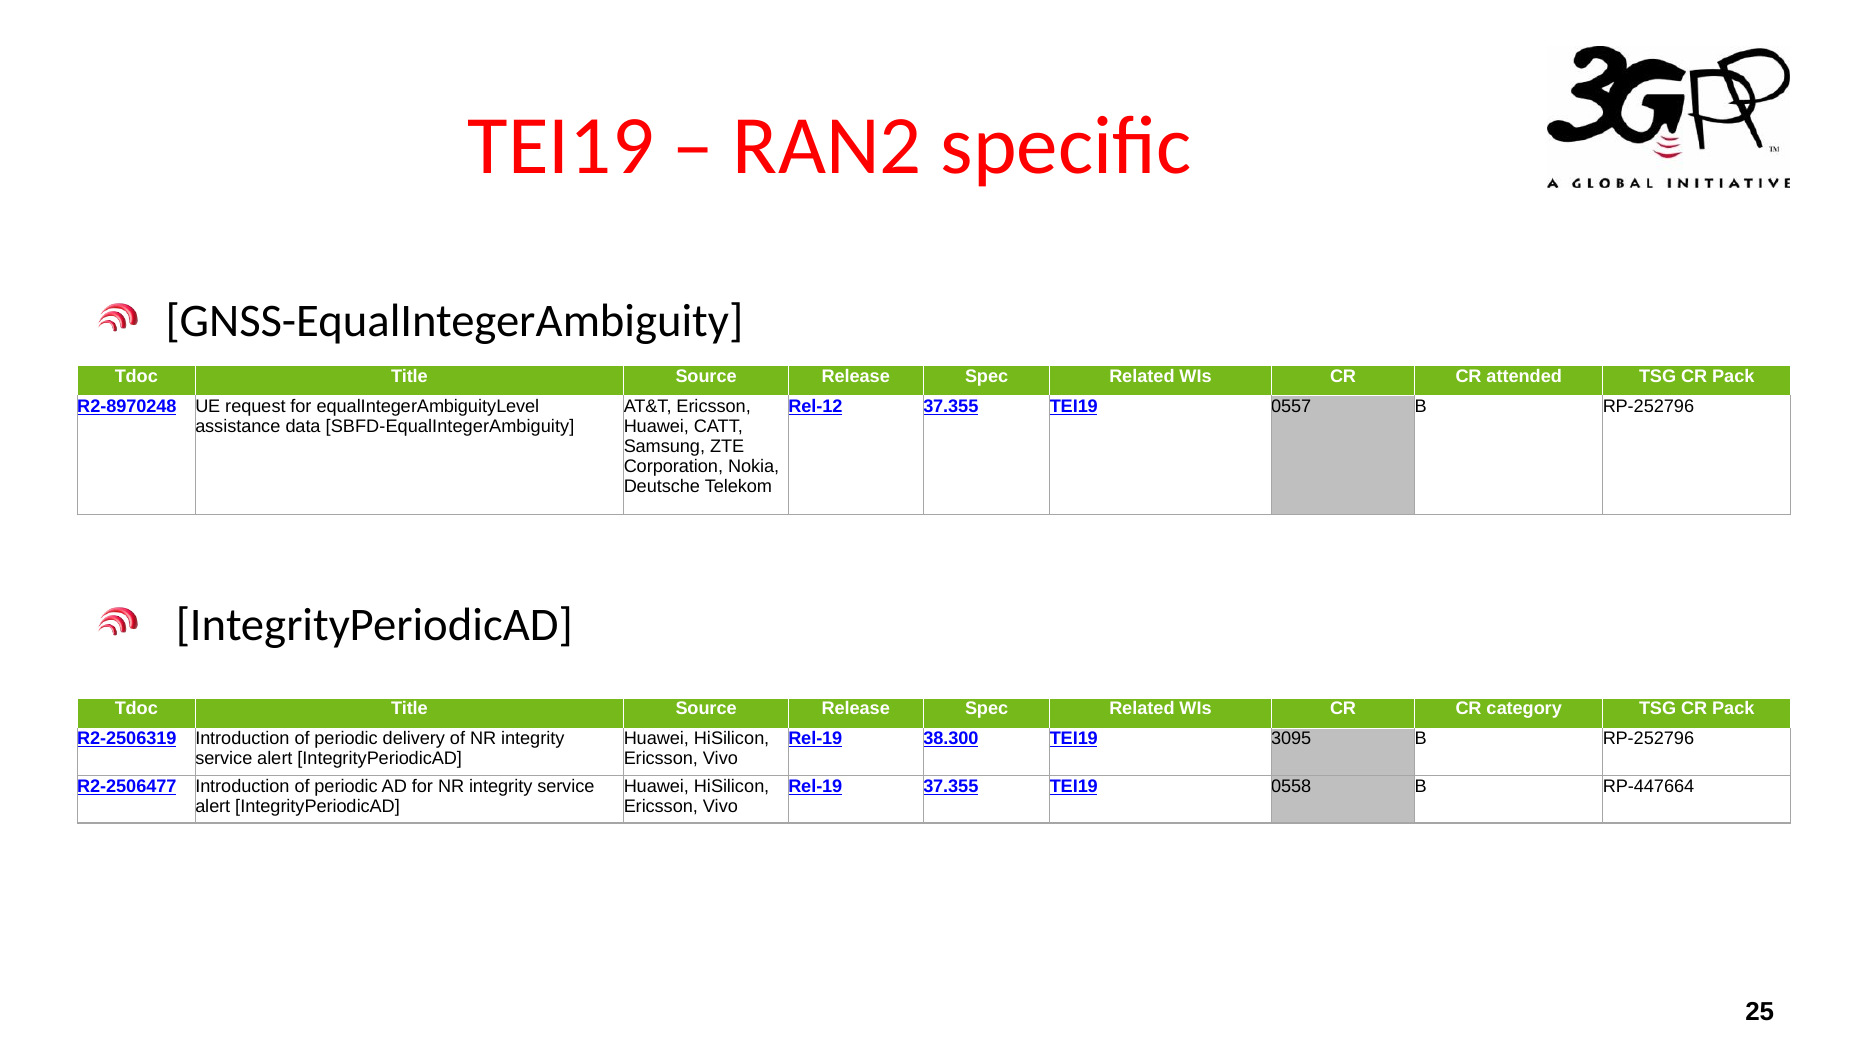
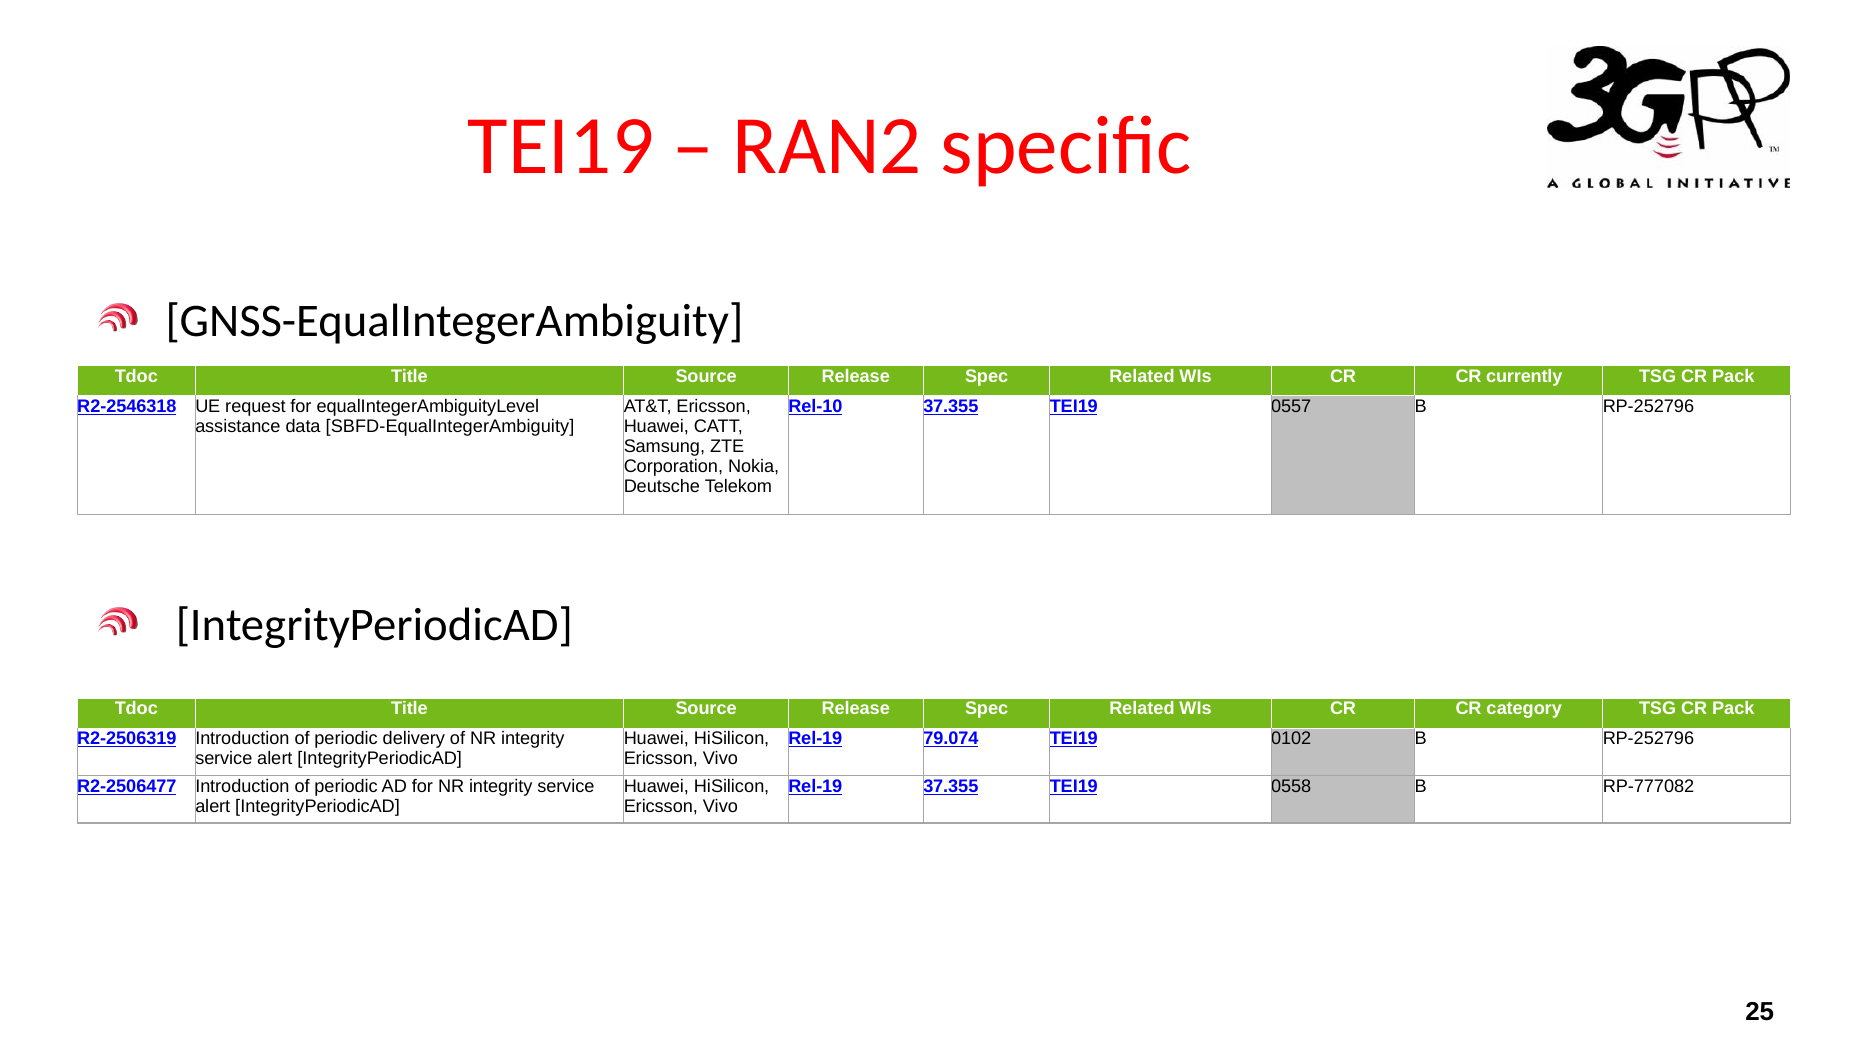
attended: attended -> currently (1524, 376)
R2-8970248: R2-8970248 -> R2-2546318 (127, 406)
Rel-12: Rel-12 -> Rel-10 (815, 406)
38.300: 38.300 -> 79.074 (951, 738)
3095: 3095 -> 0102 (1291, 738)
RP-447664: RP-447664 -> RP-777082 (1649, 786)
